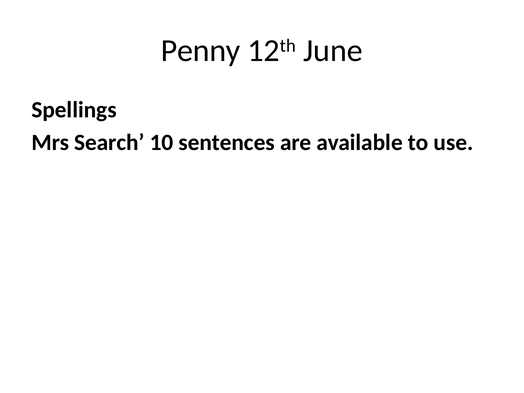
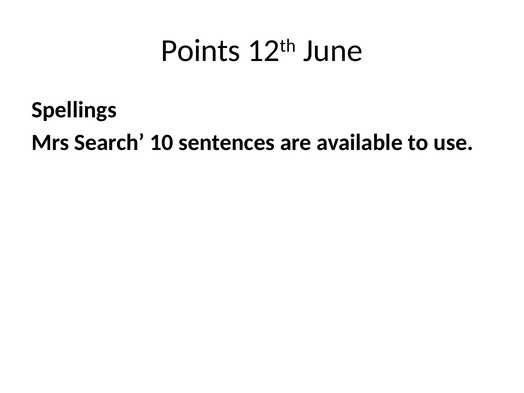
Penny: Penny -> Points (201, 51)
